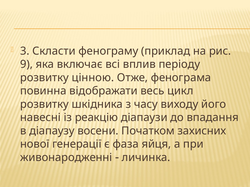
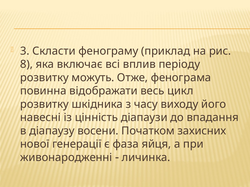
9: 9 -> 8 (27, 65)
цінною: цінною -> можуть (93, 78)
реакцію: реакцію -> цінність (96, 118)
